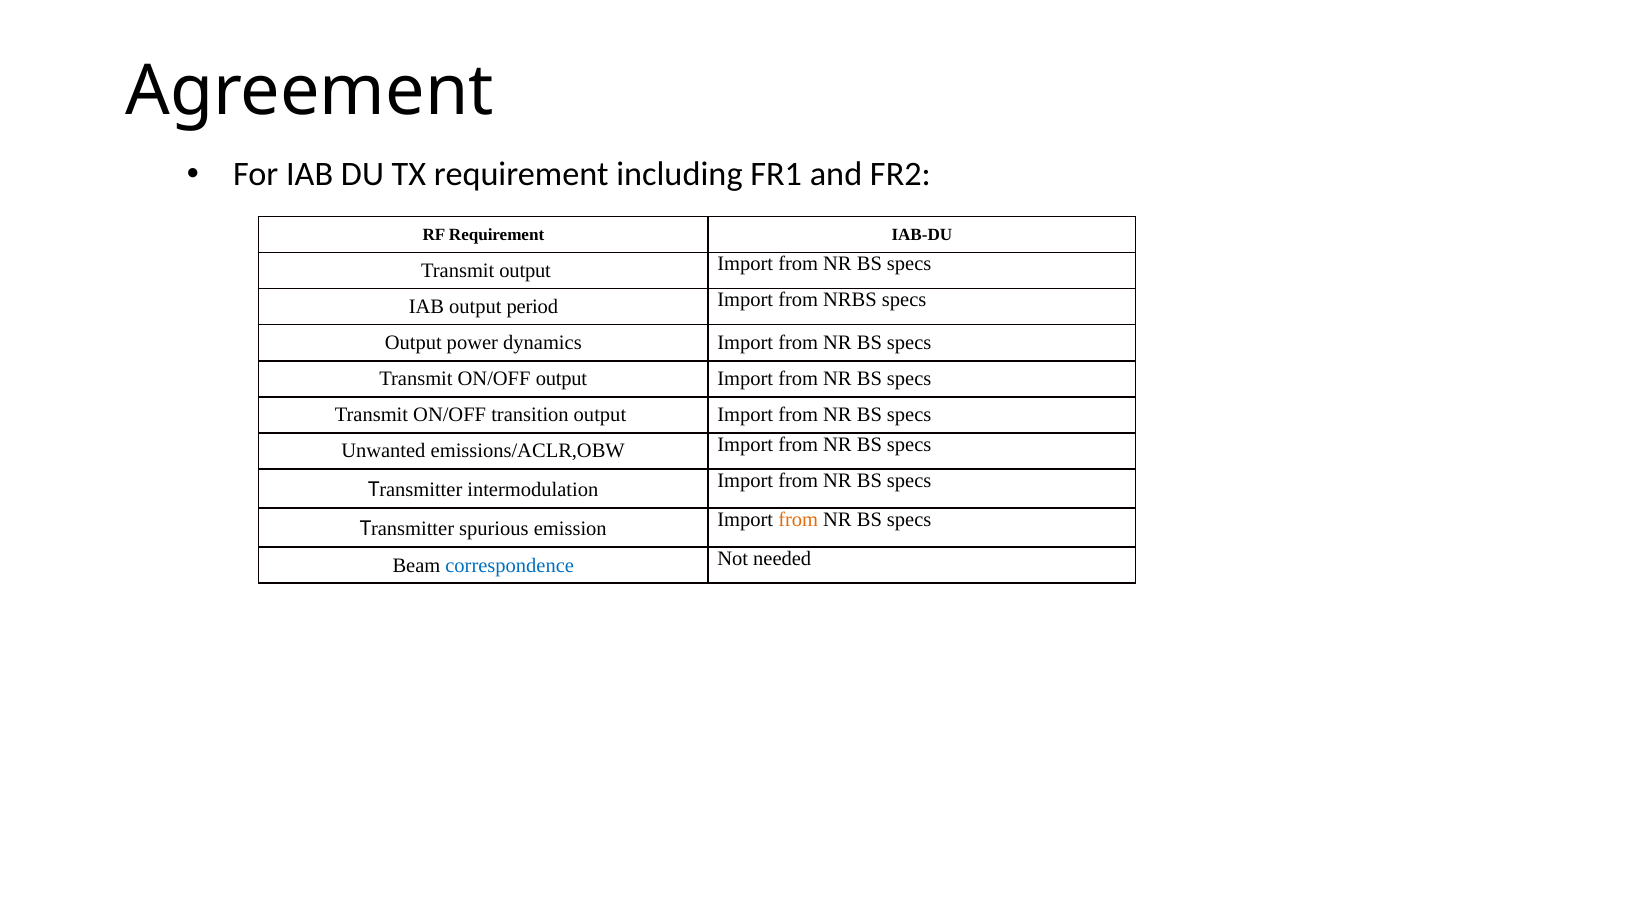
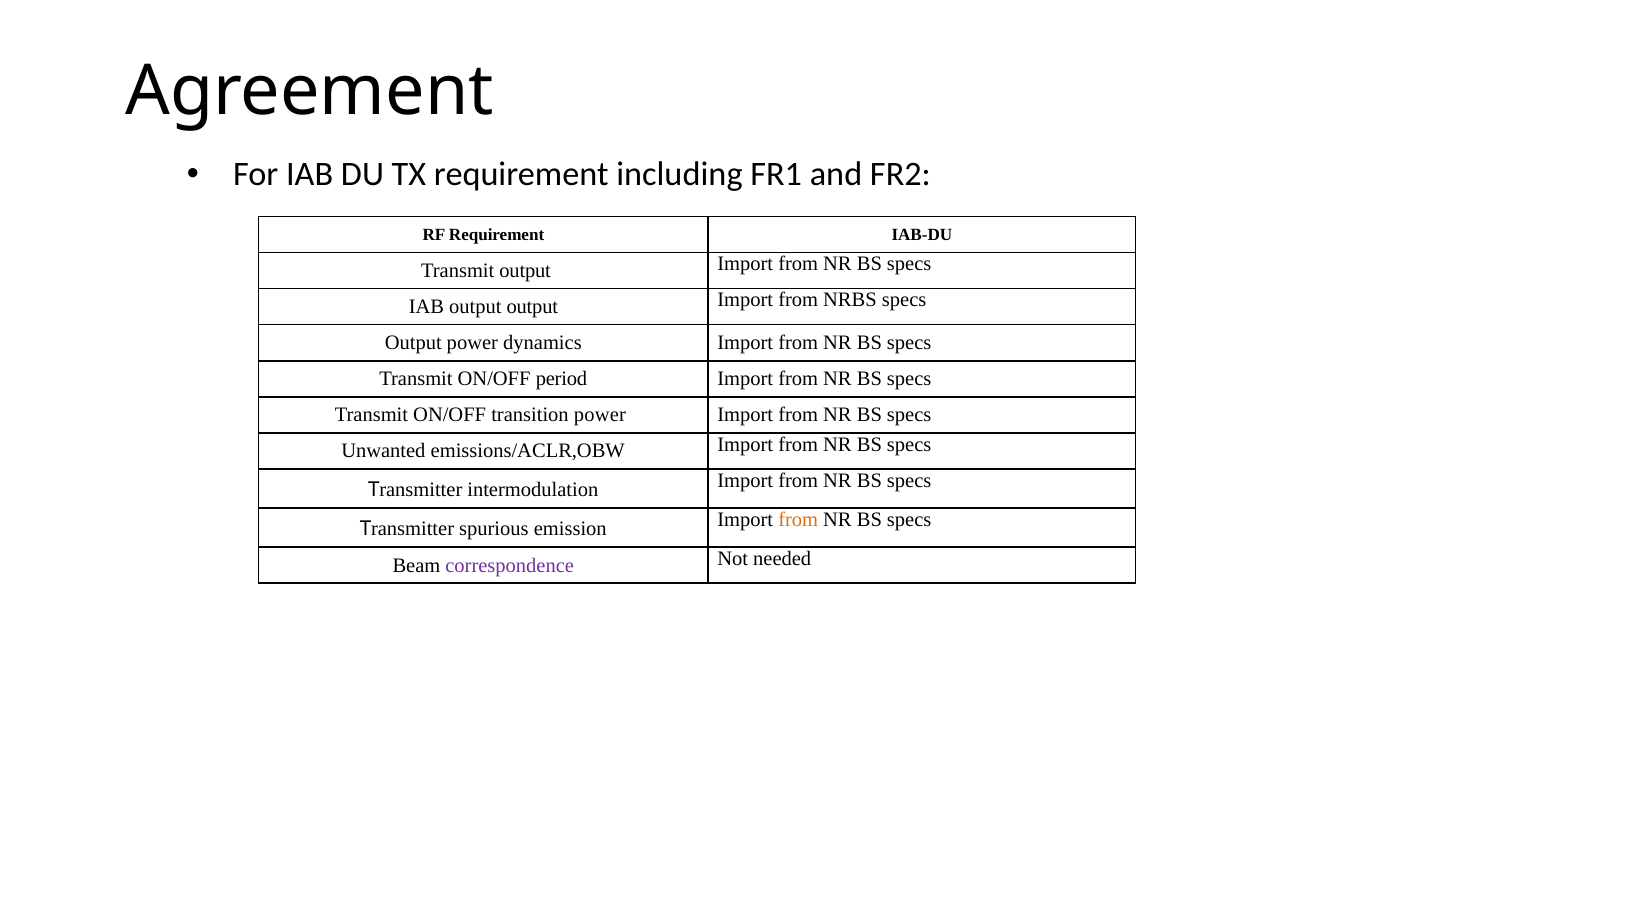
output period: period -> output (532, 307)
ON/OFF output: output -> period (561, 379)
transition output: output -> power (600, 415)
correspondence colour: blue -> purple (510, 565)
